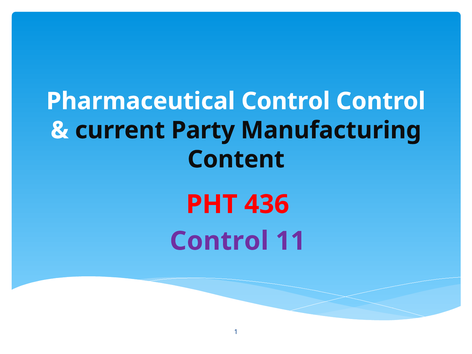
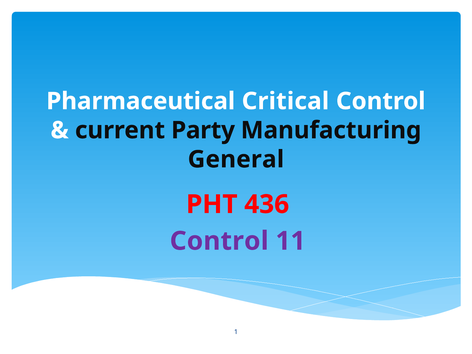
Pharmaceutical Control: Control -> Critical (285, 101)
Content: Content -> General (236, 159)
